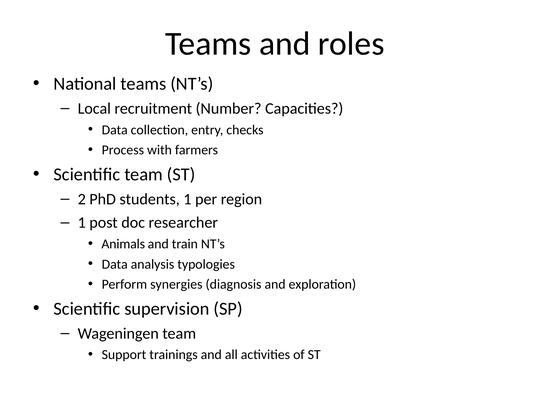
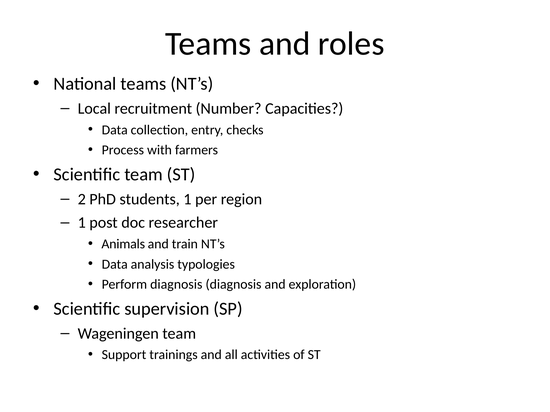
Perform synergies: synergies -> diagnosis (176, 285)
